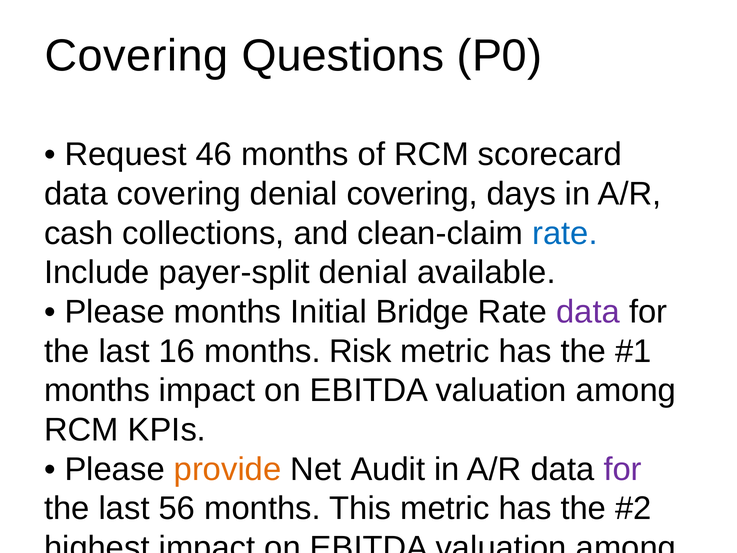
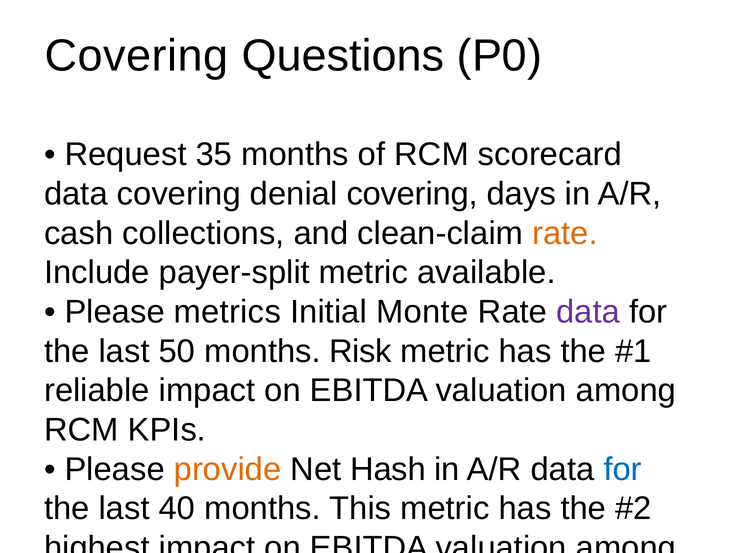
46: 46 -> 35 (214, 155)
rate colour: blue -> orange (565, 233)
payer-split denial: denial -> metric (364, 272)
Please months: months -> metrics (227, 312)
Bridge: Bridge -> Monte (422, 312)
16: 16 -> 50 (177, 351)
months: months -> reliable (97, 390)
Audit: Audit -> Hash (388, 469)
for colour: purple -> blue (623, 469)
56: 56 -> 40 (177, 508)
